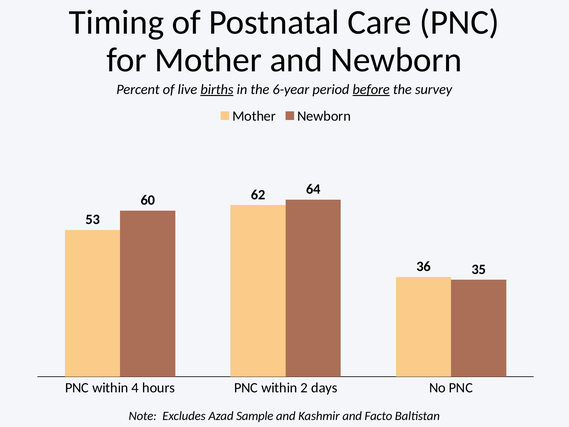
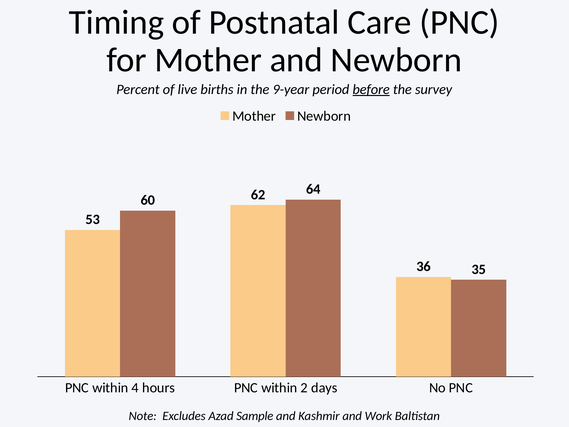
births underline: present -> none (217, 89)
6-year: 6-year -> 9-year (291, 89)
Facto: Facto -> Work (378, 416)
